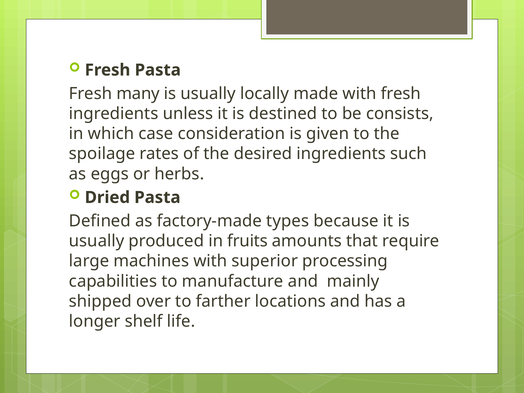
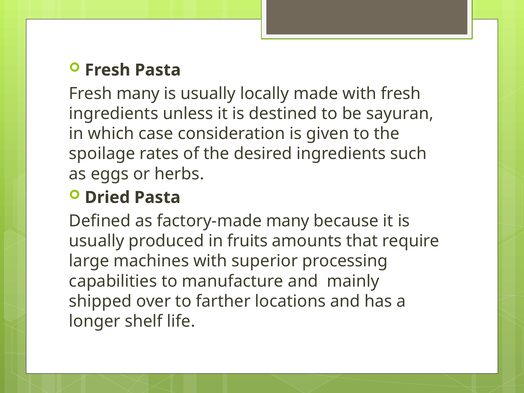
consists: consists -> sayuran (400, 114)
factory-made types: types -> many (288, 221)
